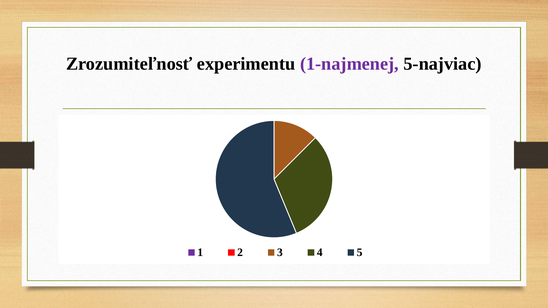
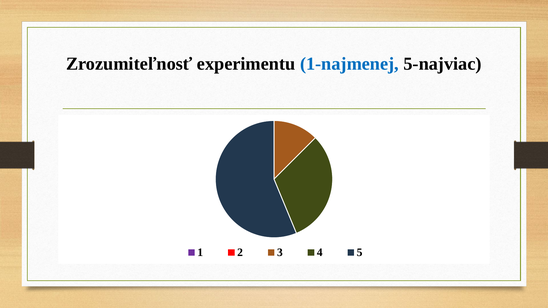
1-najmenej colour: purple -> blue (349, 64)
